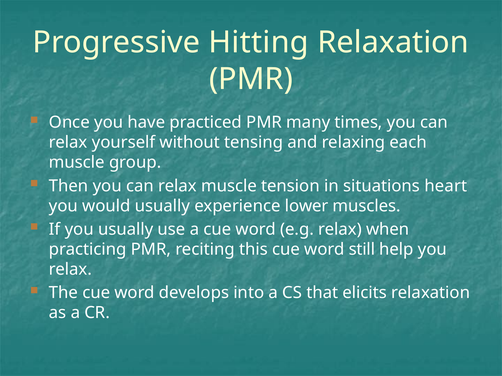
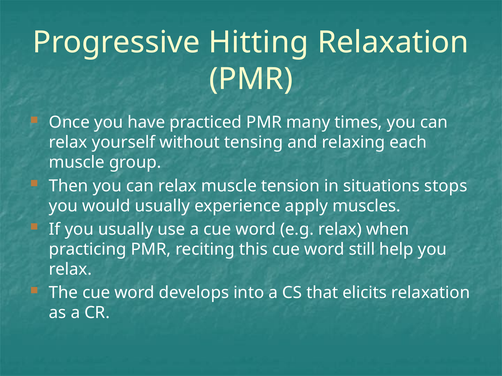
heart: heart -> stops (446, 186)
lower: lower -> apply (306, 206)
